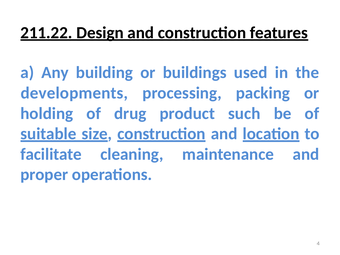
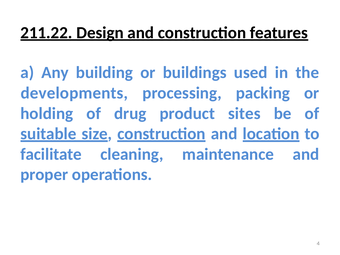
such: such -> sites (244, 113)
